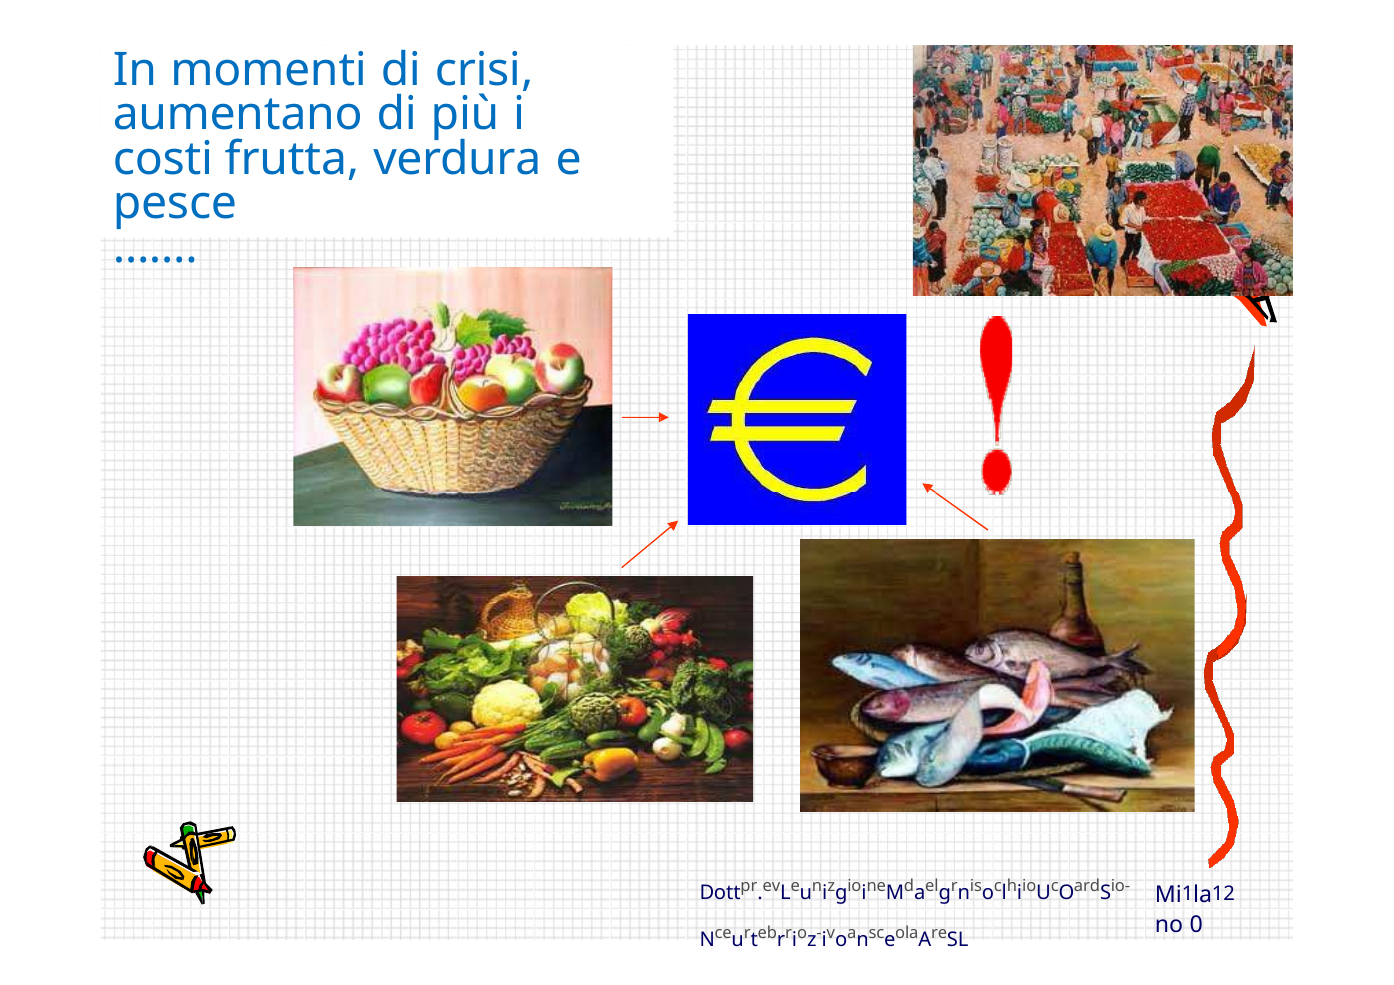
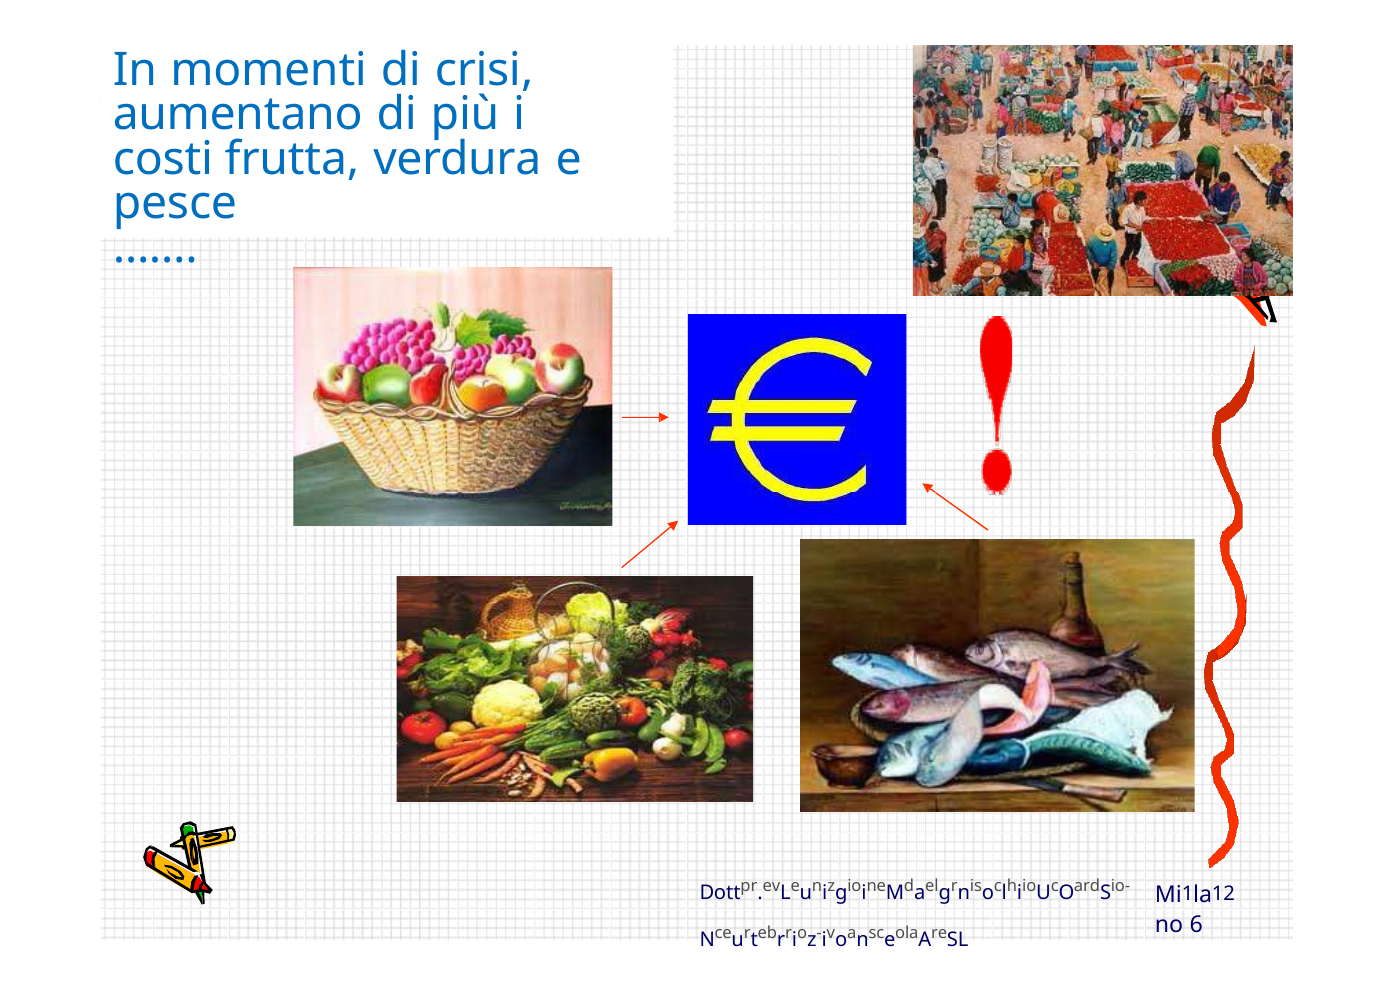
0: 0 -> 6 (1196, 925)
